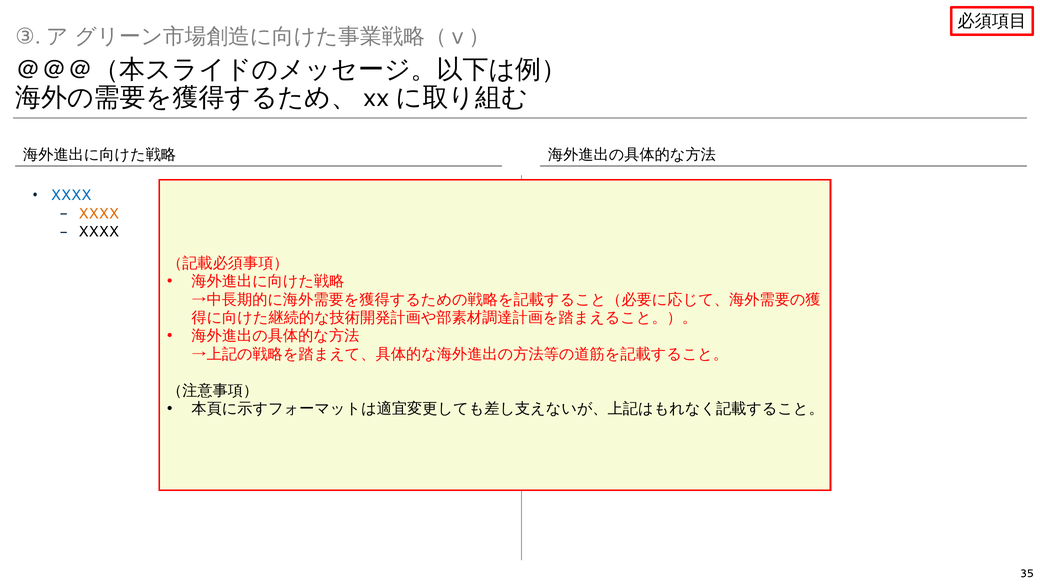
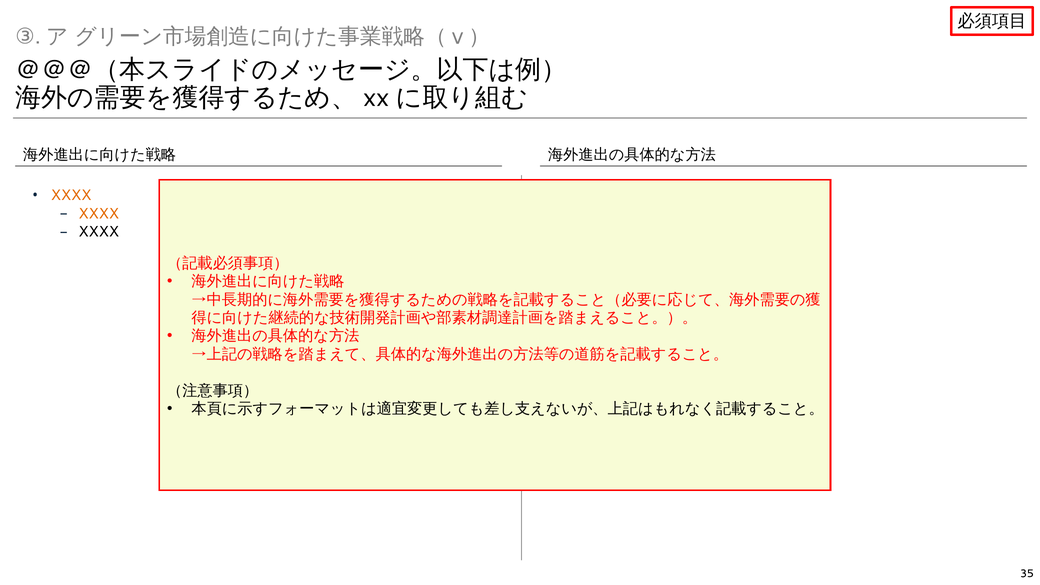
XXXX colour: blue -> orange (71, 195)
